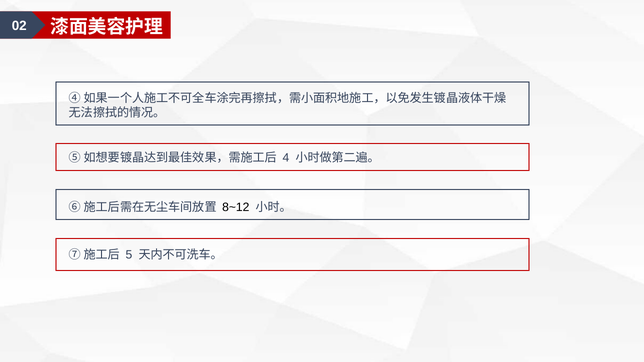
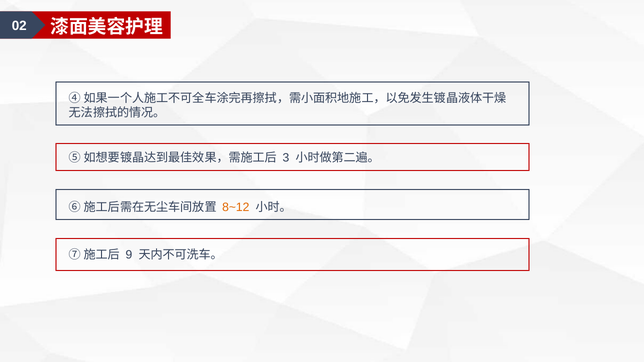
4: 4 -> 3 (286, 158)
8~12 colour: black -> orange (236, 207)
5: 5 -> 9 (129, 255)
